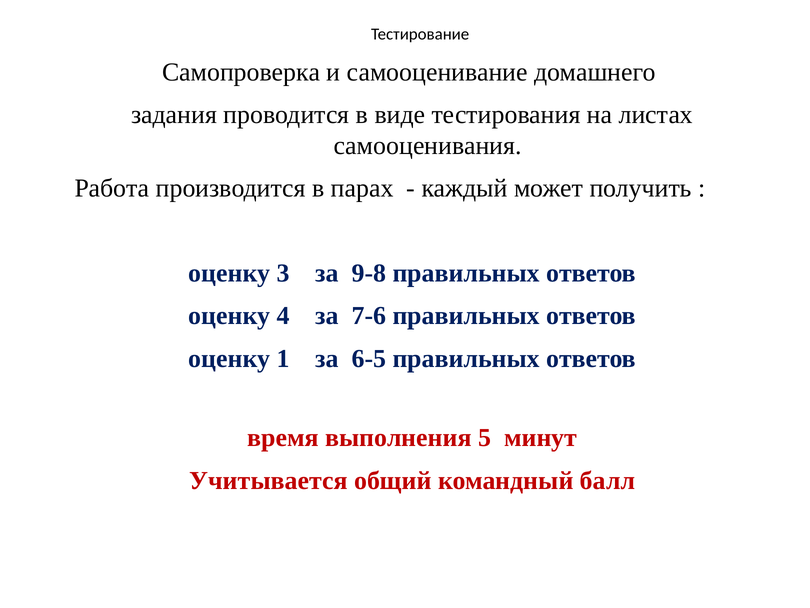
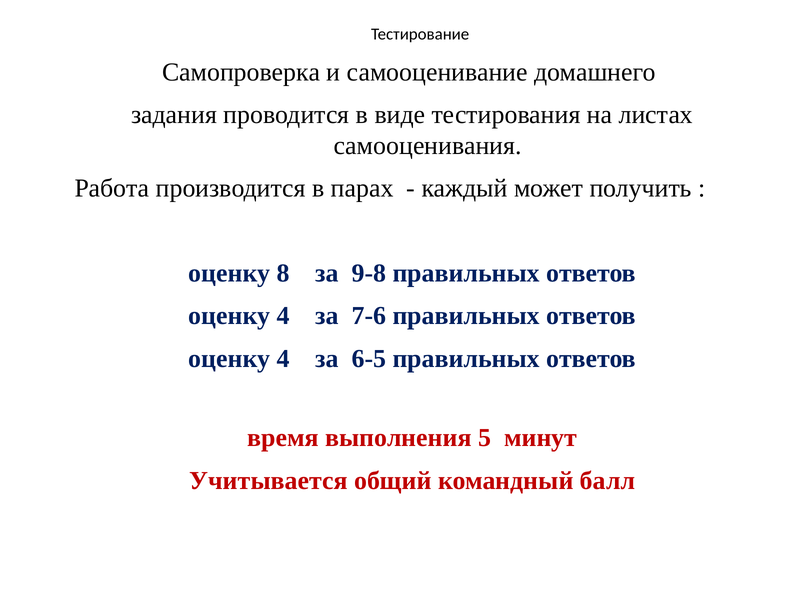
3: 3 -> 8 (283, 273)
1: 1 -> 4 (283, 358)
